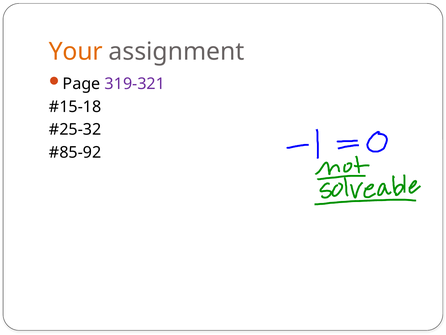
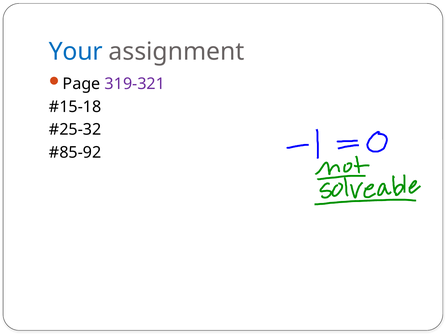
Your colour: orange -> blue (76, 52)
